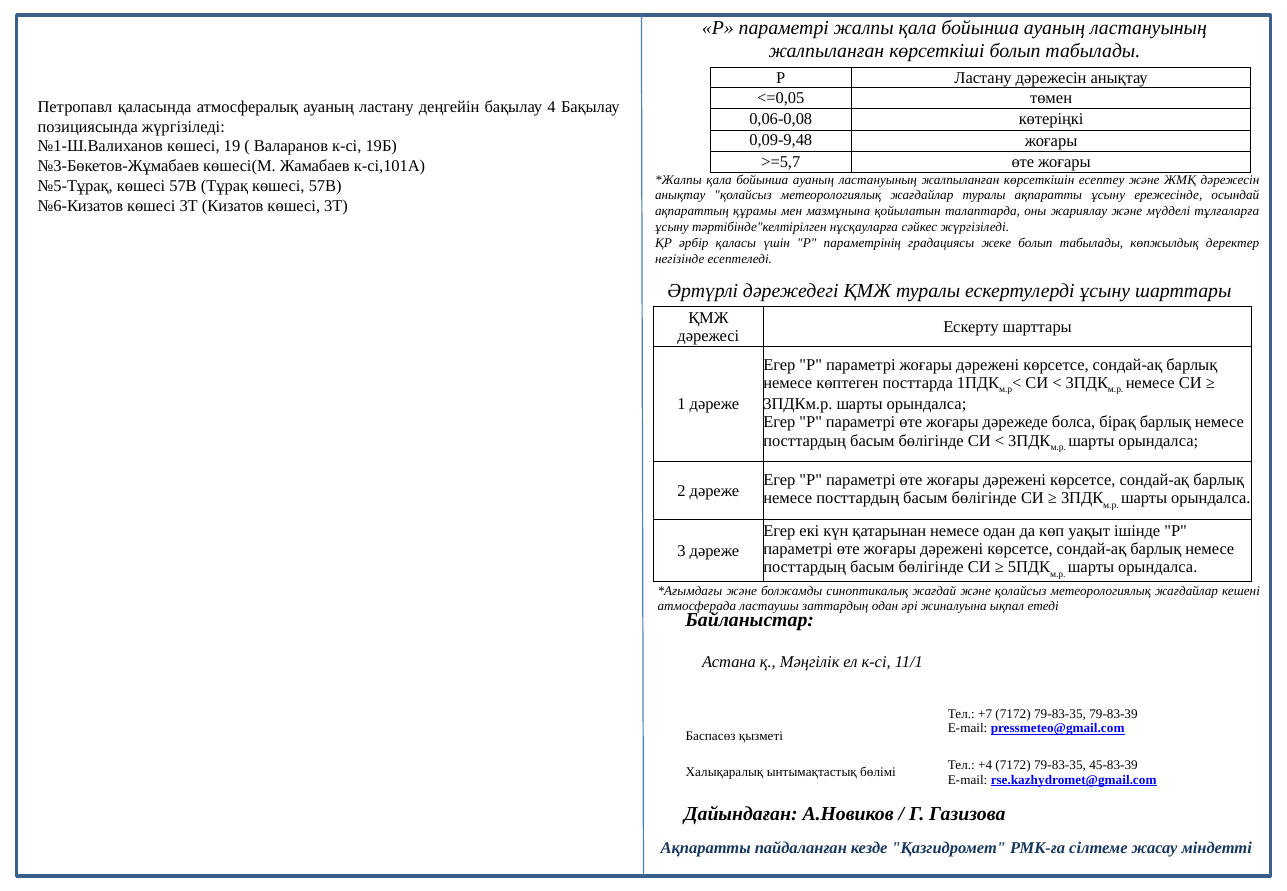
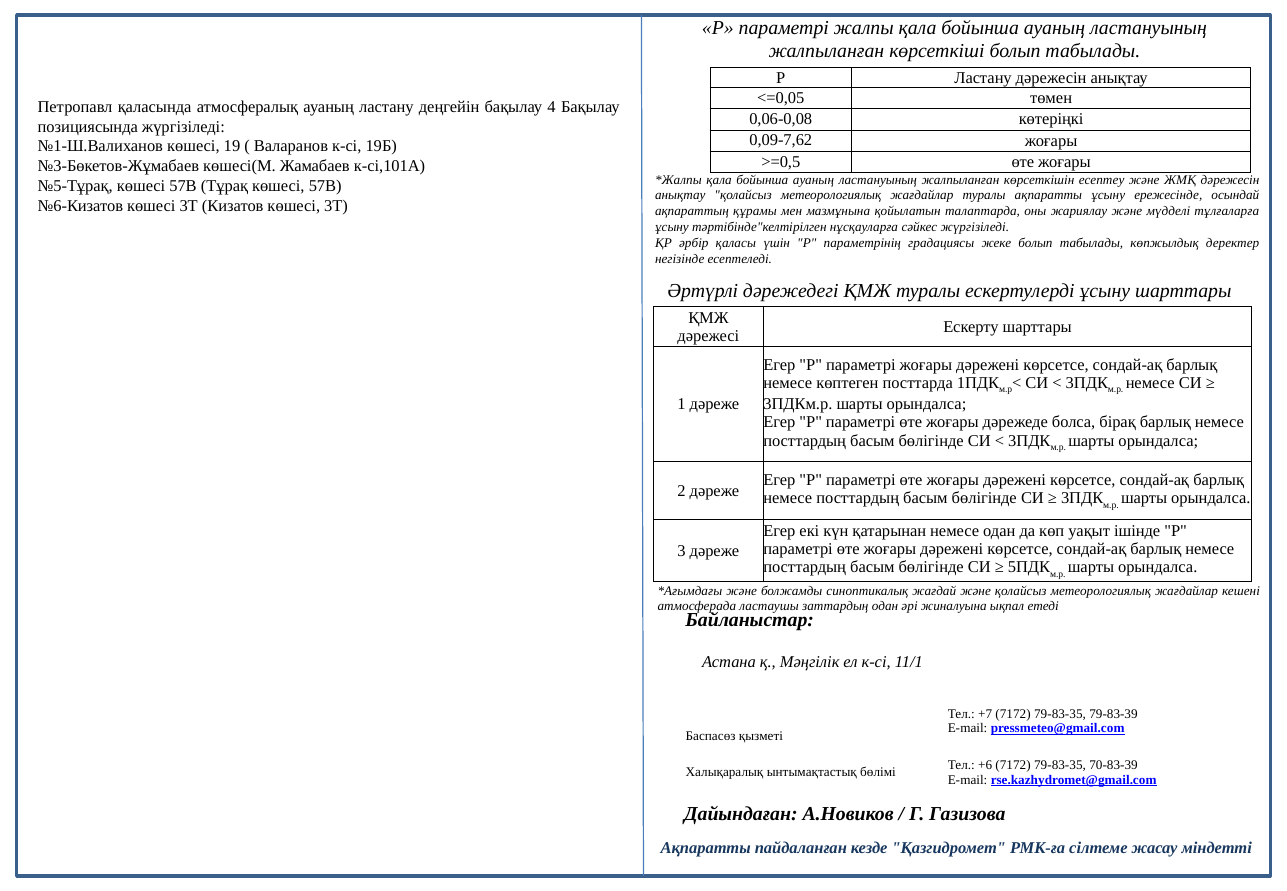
0,09-9,48: 0,09-9,48 -> 0,09-7,62 (781, 140)
>=5,7: >=5,7 -> >=0,5 (781, 162)
+4: +4 -> +6 (985, 765)
45-83-39: 45-83-39 -> 70-83-39 (1114, 765)
